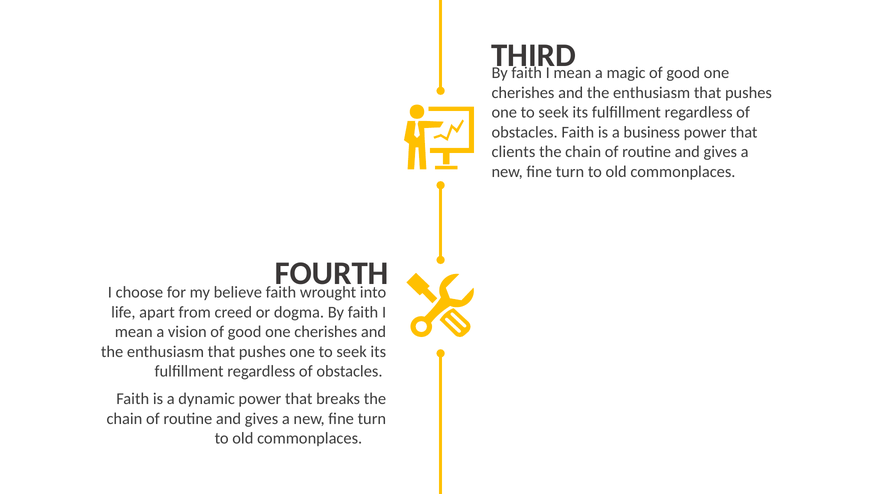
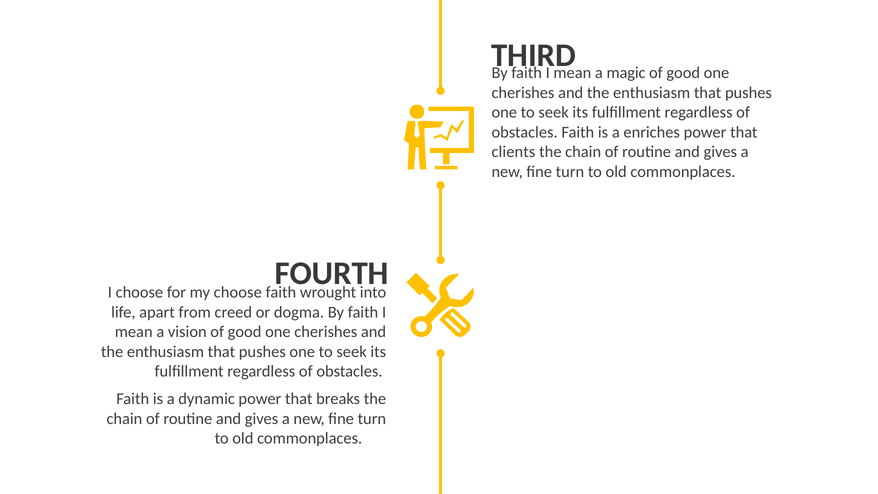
business: business -> enriches (652, 132)
my believe: believe -> choose (238, 292)
